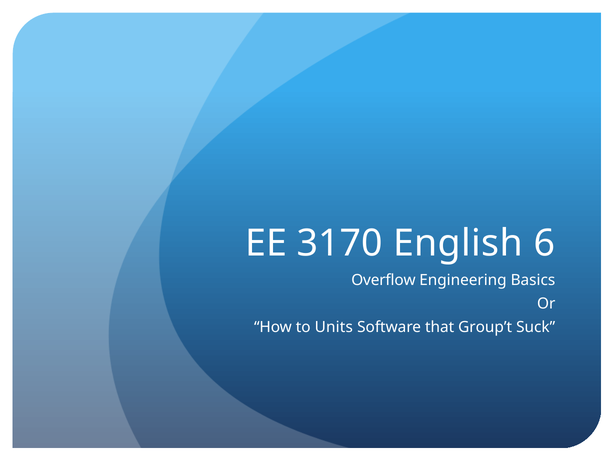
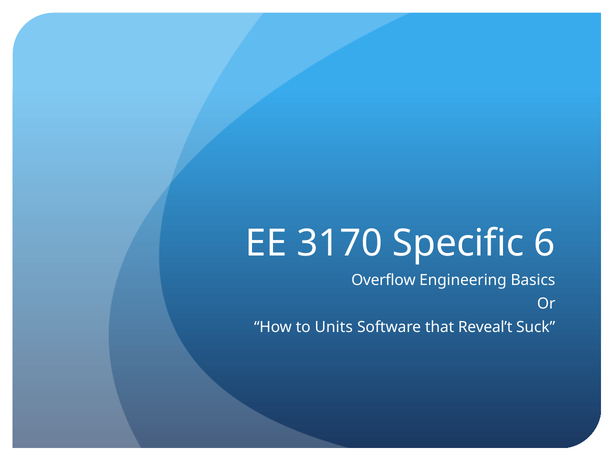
English: English -> Specific (458, 243)
Group’t: Group’t -> Reveal’t (485, 327)
